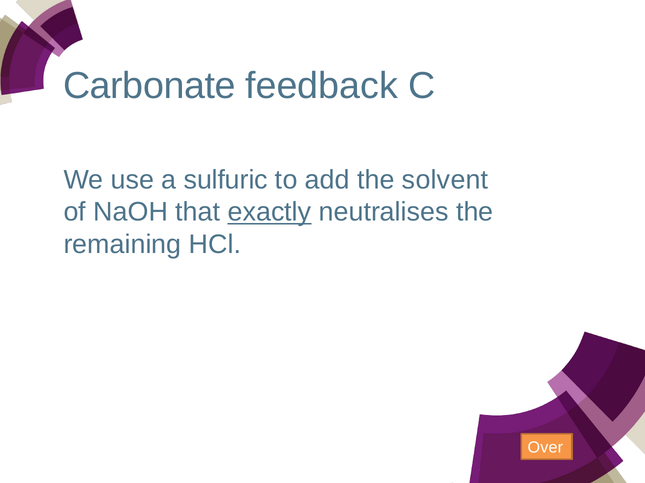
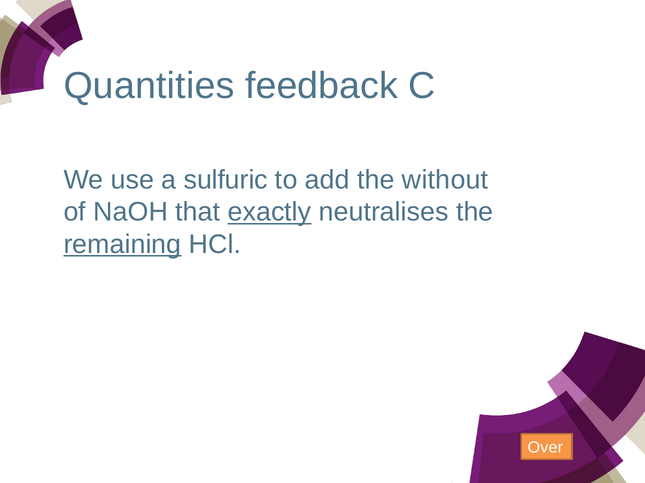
Carbonate: Carbonate -> Quantities (149, 86)
solvent: solvent -> without (445, 180)
remaining underline: none -> present (122, 245)
